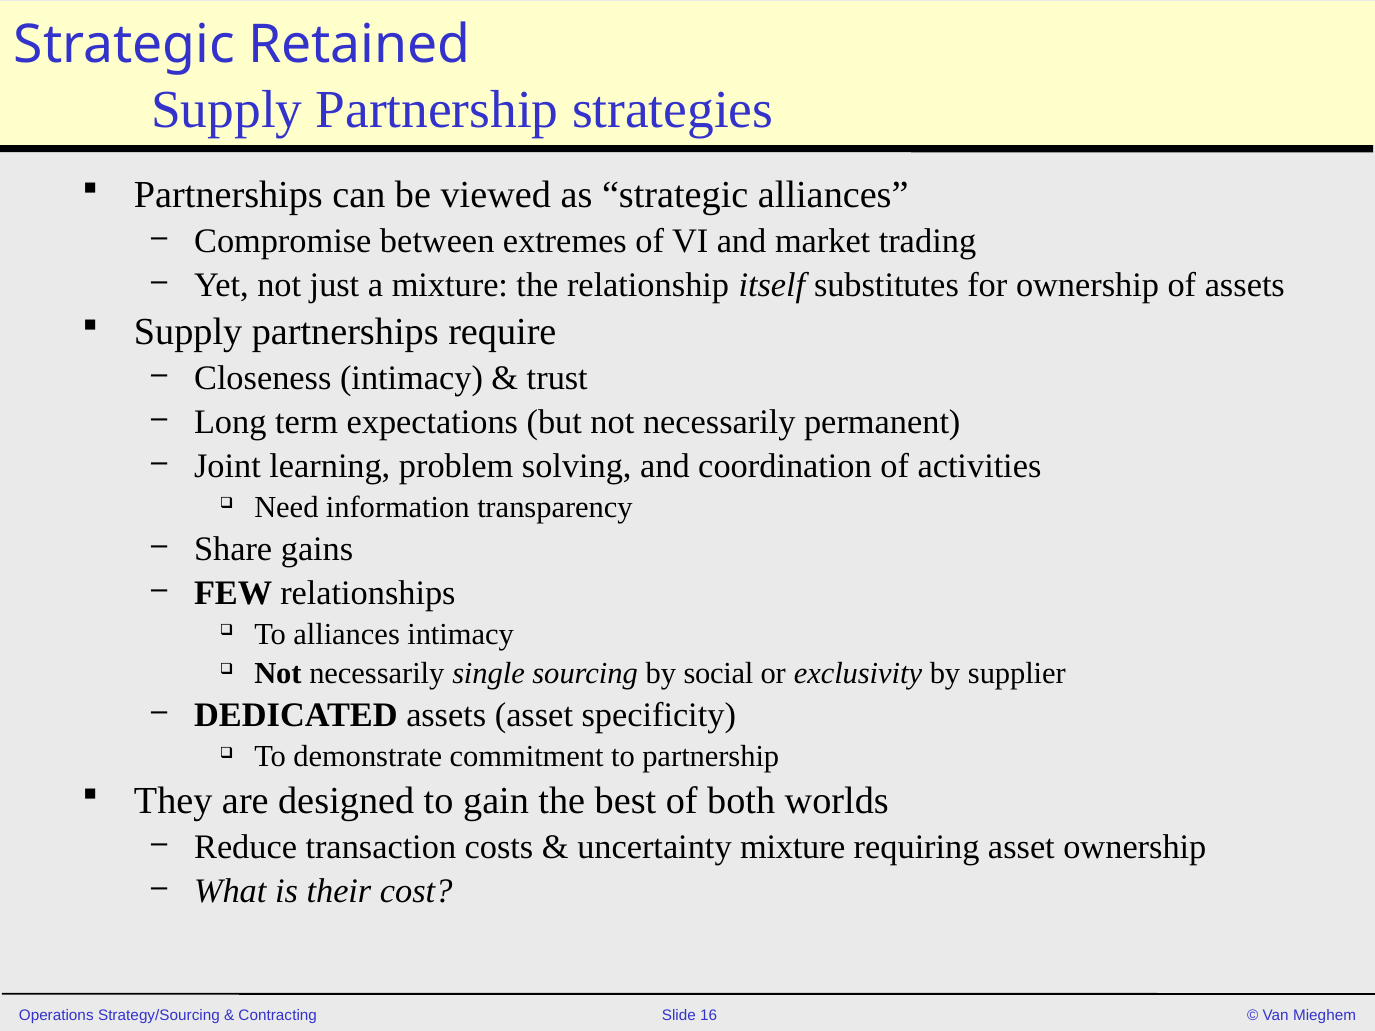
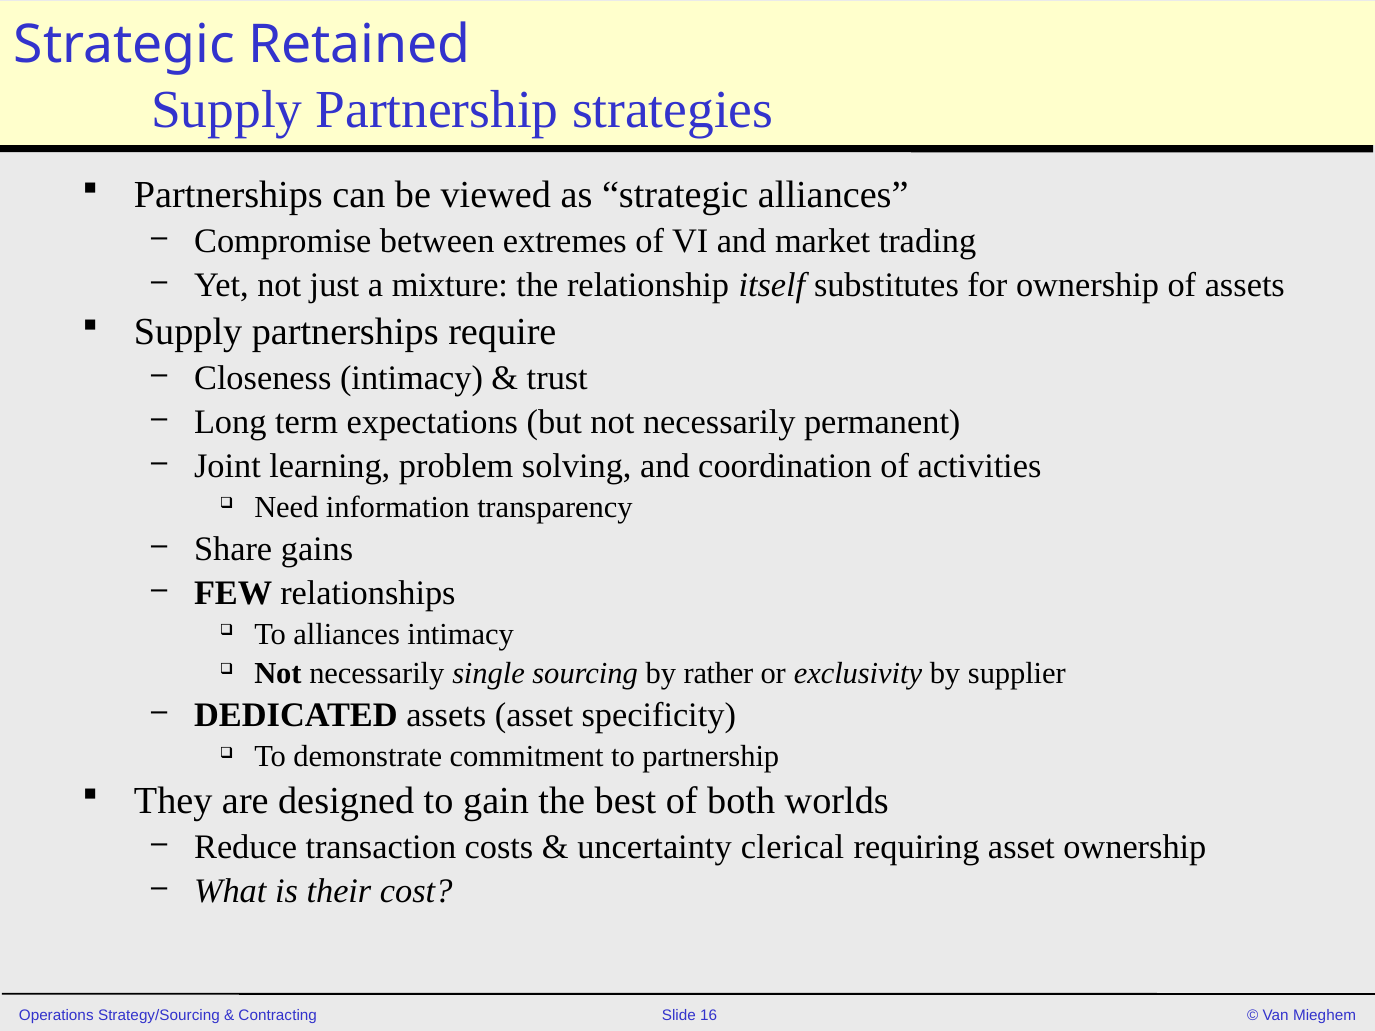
social: social -> rather (718, 673)
uncertainty mixture: mixture -> clerical (793, 847)
